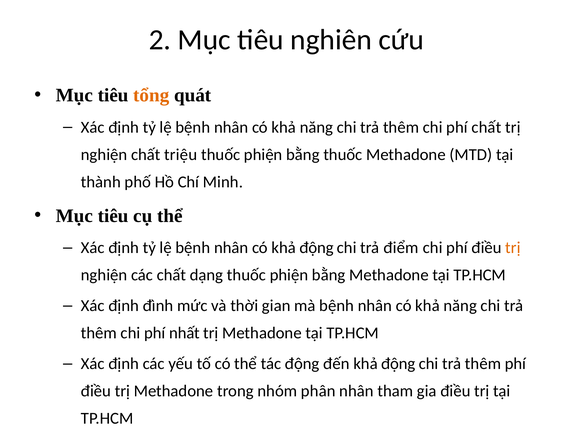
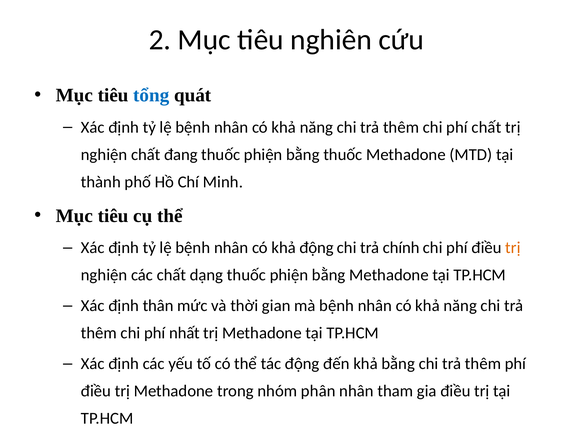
tổng colour: orange -> blue (151, 96)
triệu: triệu -> đang (181, 155)
điểm: điểm -> chính (401, 248)
đình: đình -> thân (158, 306)
đến khả động: động -> bằng (398, 364)
